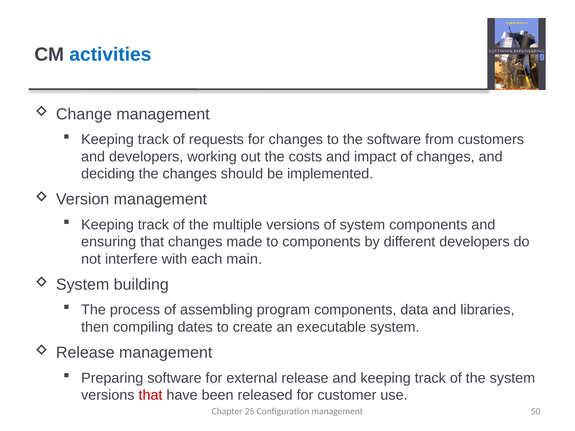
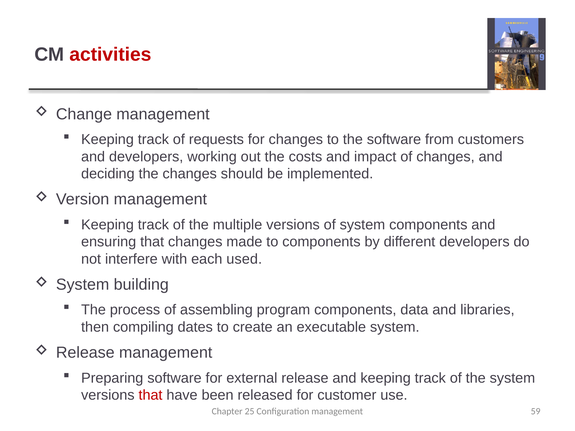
activities colour: blue -> red (111, 55)
main: main -> used (244, 259)
50: 50 -> 59 (536, 412)
